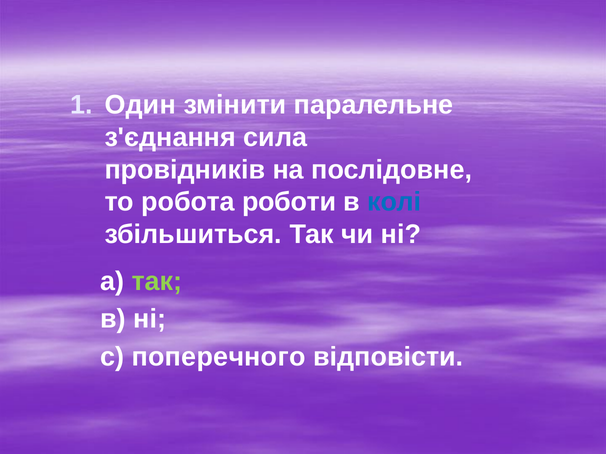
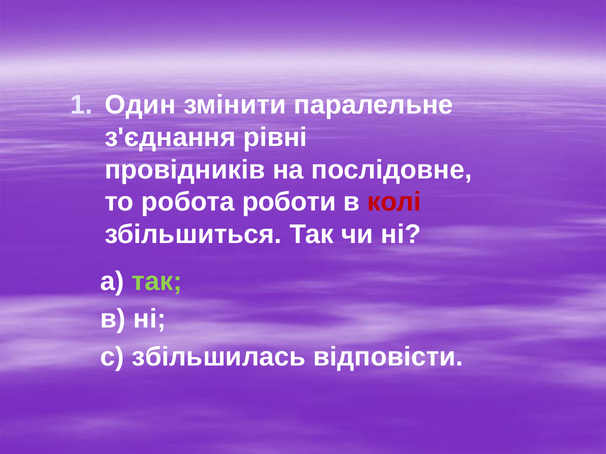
сила: сила -> рівні (275, 137)
колі colour: blue -> red (394, 202)
поперечного: поперечного -> збільшилась (219, 357)
